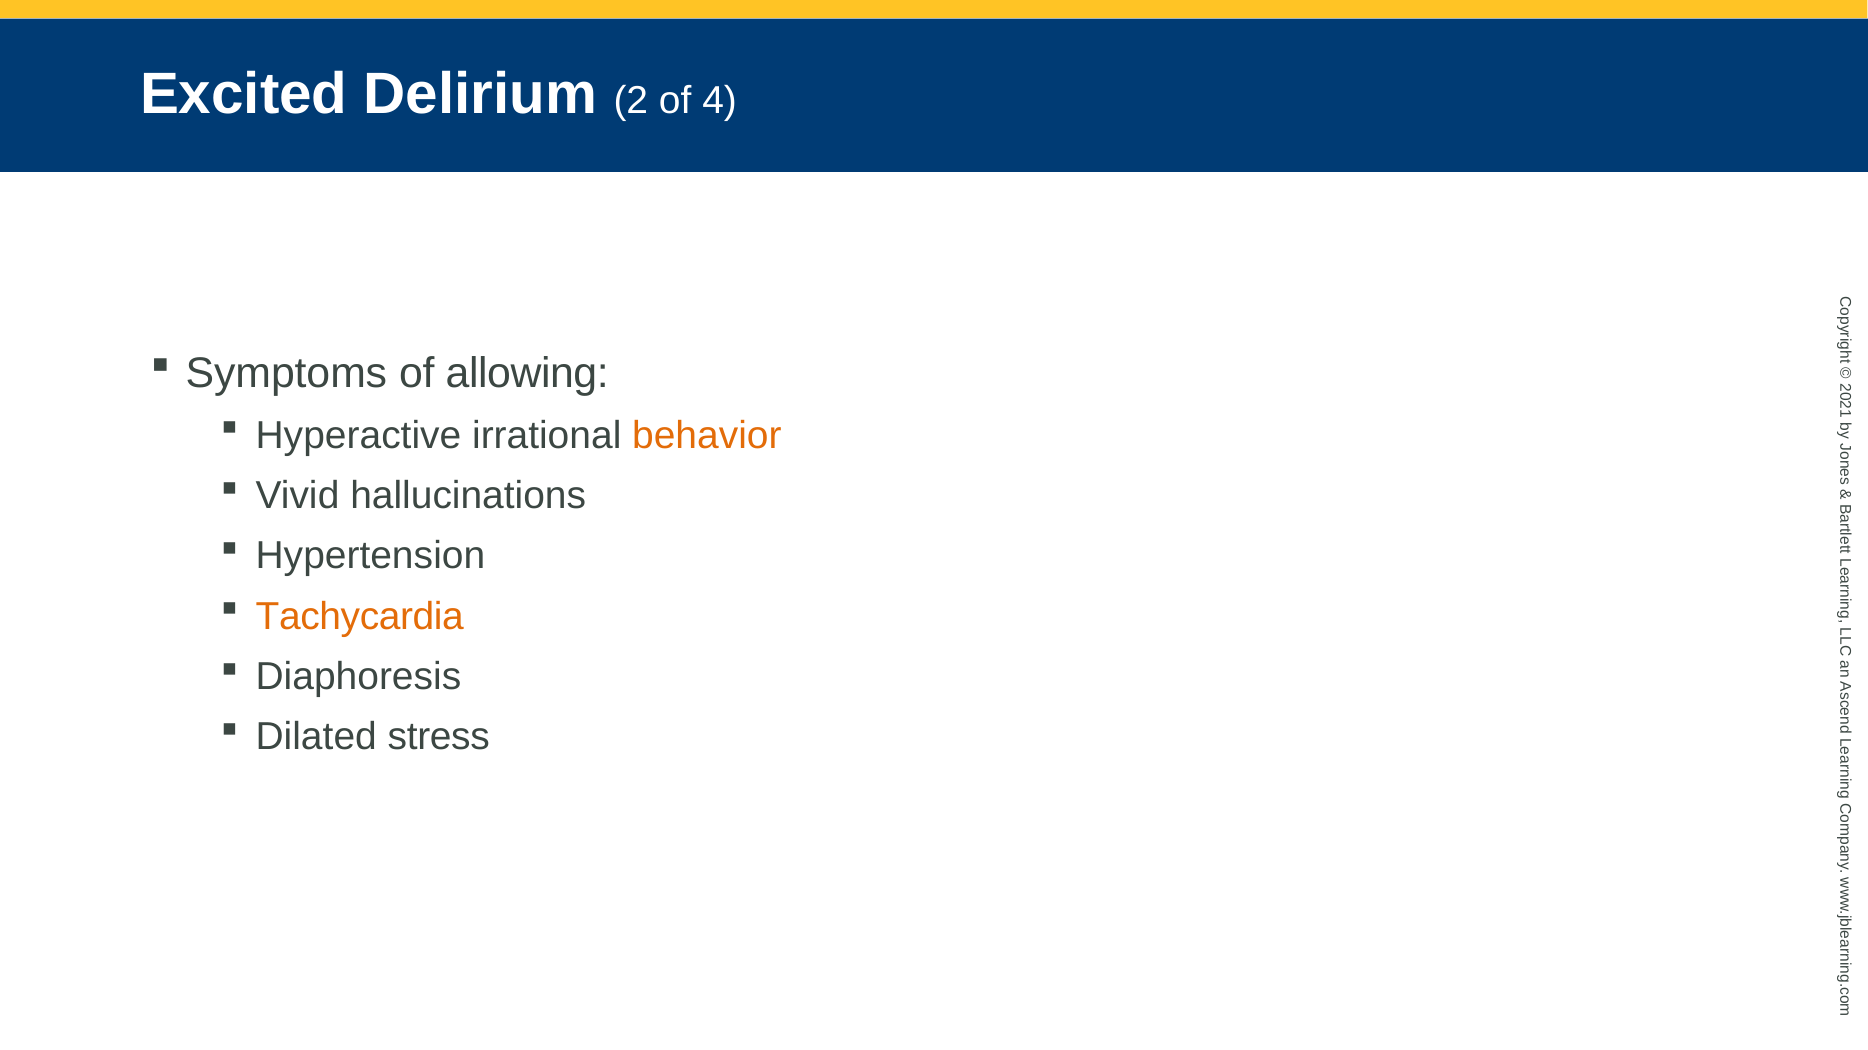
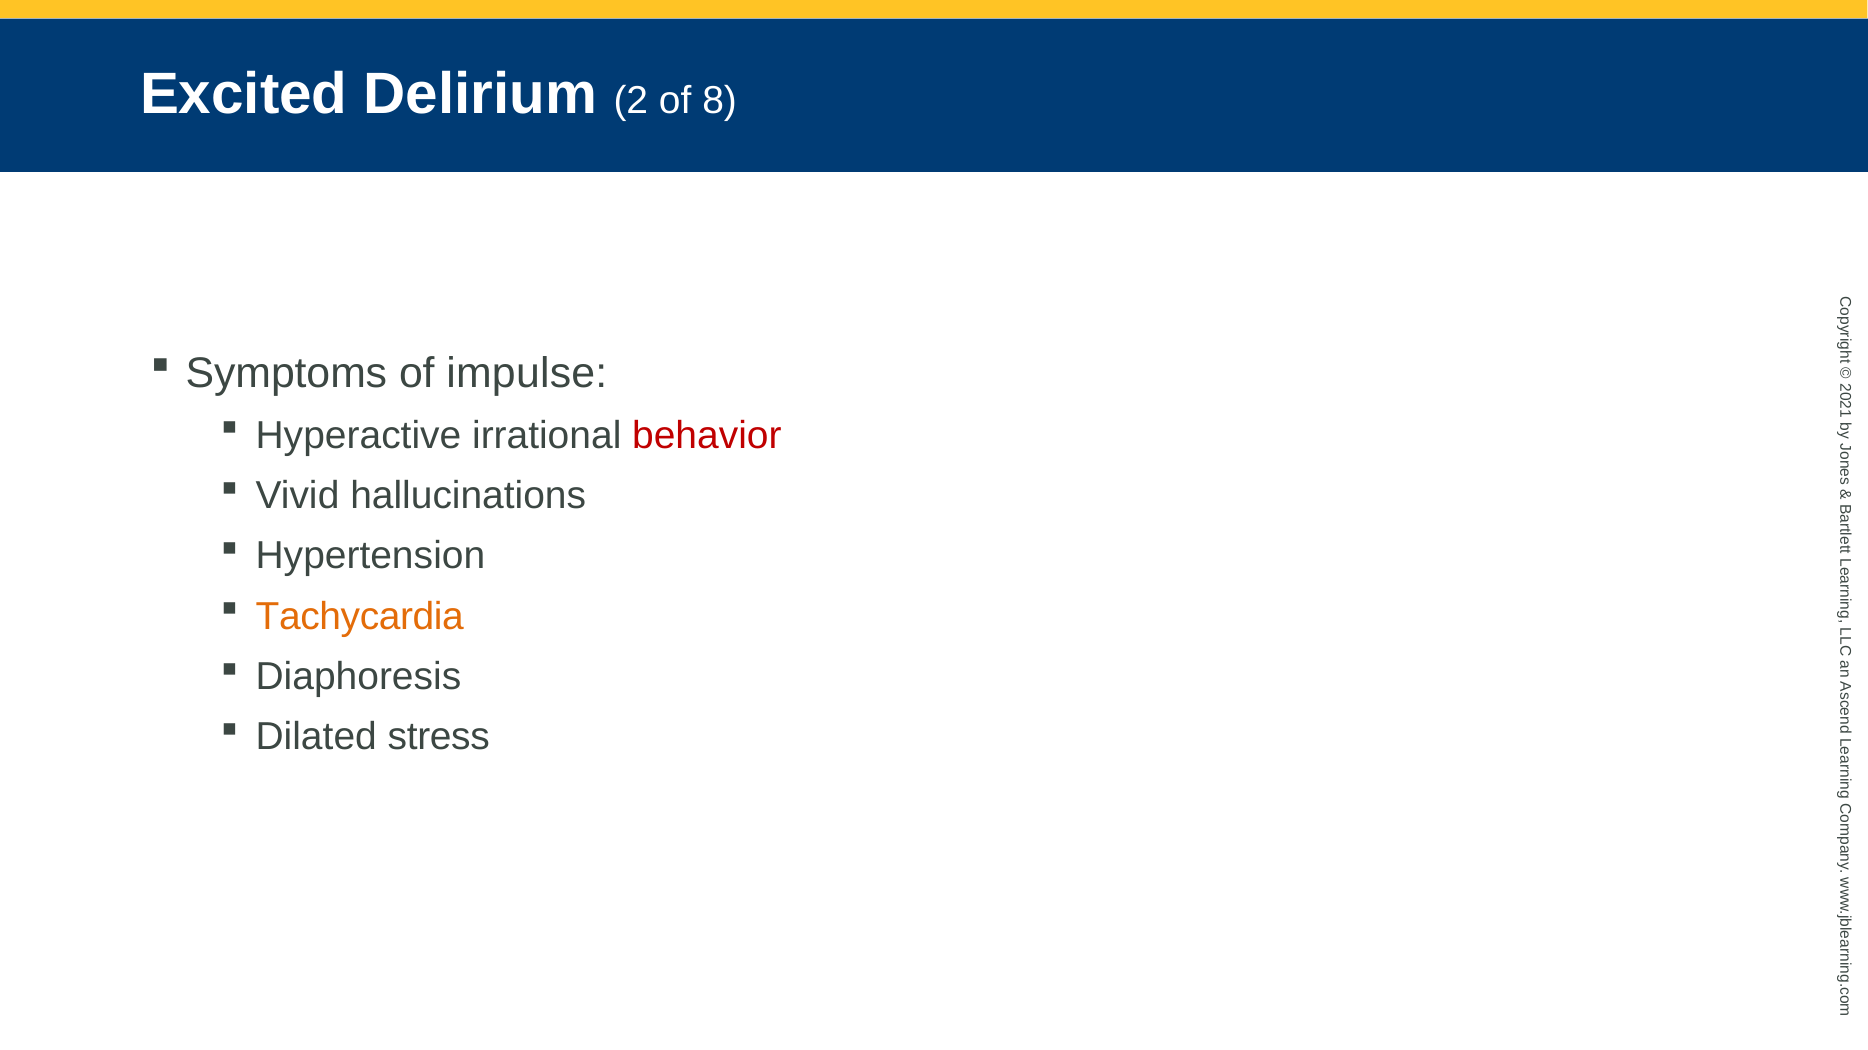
4: 4 -> 8 (720, 100)
allowing: allowing -> impulse (527, 373)
behavior colour: orange -> red (707, 436)
